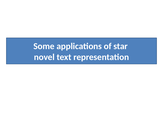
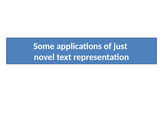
star: star -> just (121, 46)
